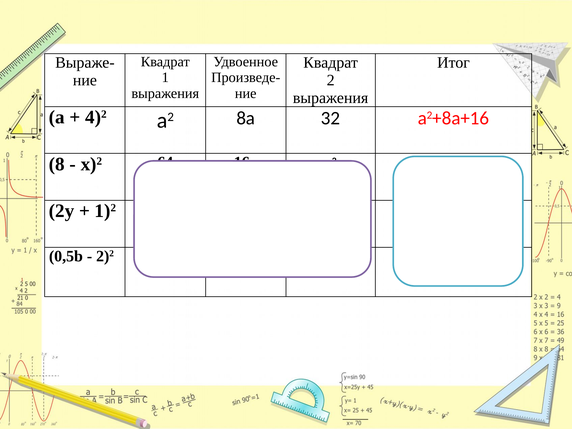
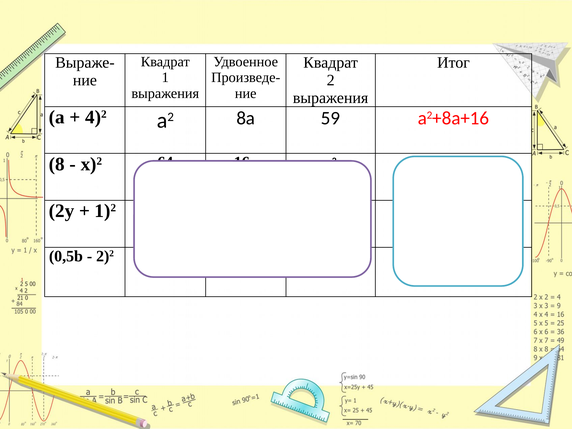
32: 32 -> 59 (331, 118)
